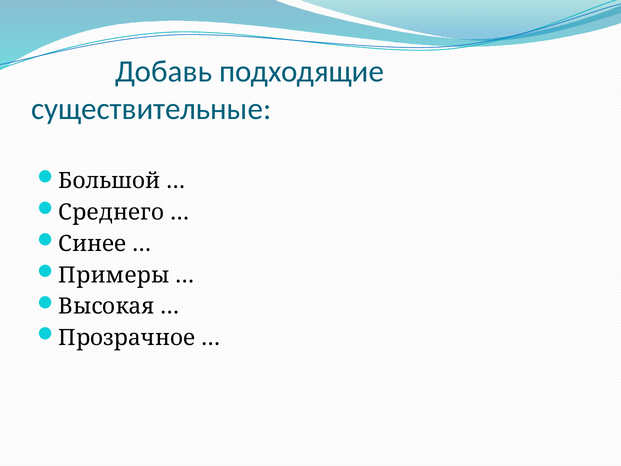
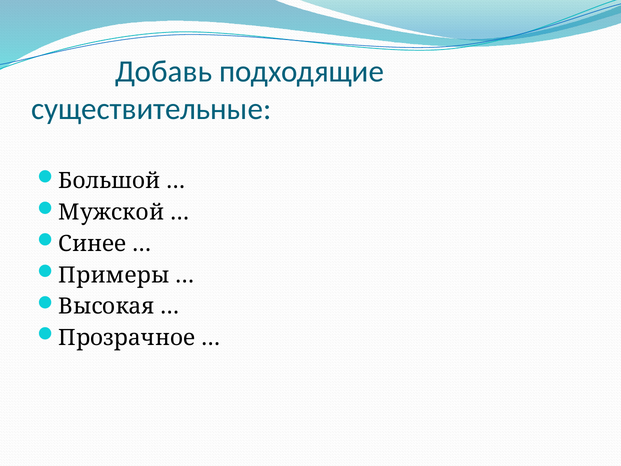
Среднего: Среднего -> Мужской (111, 212)
